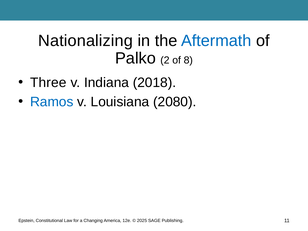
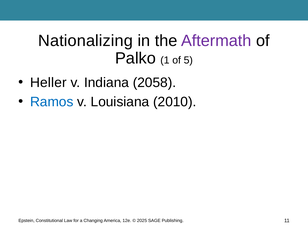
Aftermath colour: blue -> purple (216, 41)
2: 2 -> 1 (165, 60)
8: 8 -> 5 (188, 60)
Three: Three -> Heller (48, 83)
2018: 2018 -> 2058 (154, 83)
2080: 2080 -> 2010 (175, 102)
